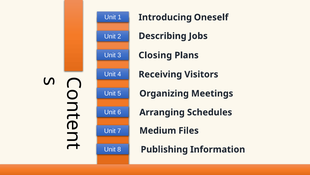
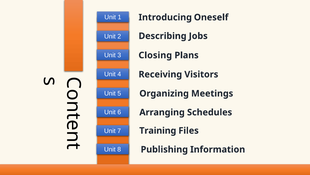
Medium: Medium -> Training (158, 130)
